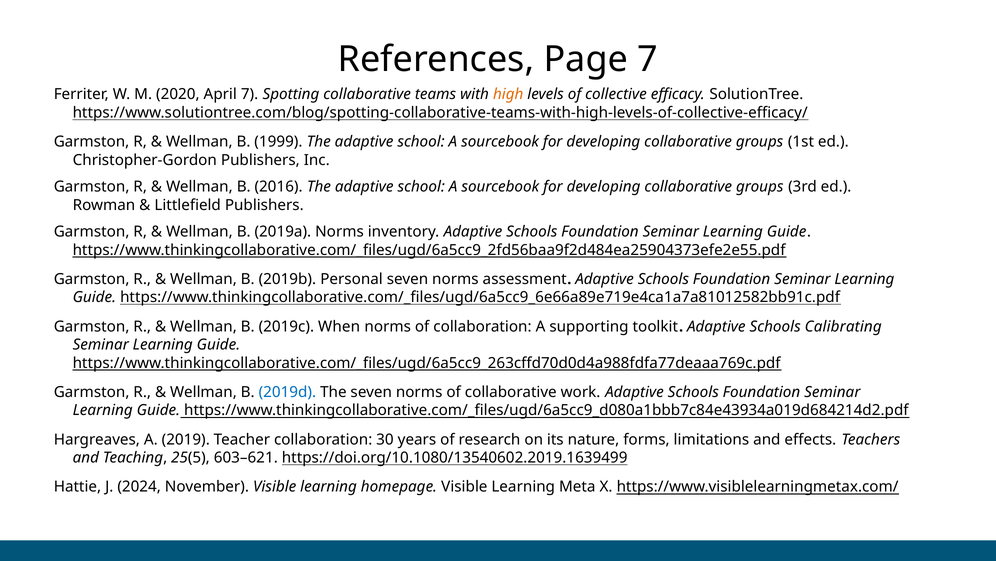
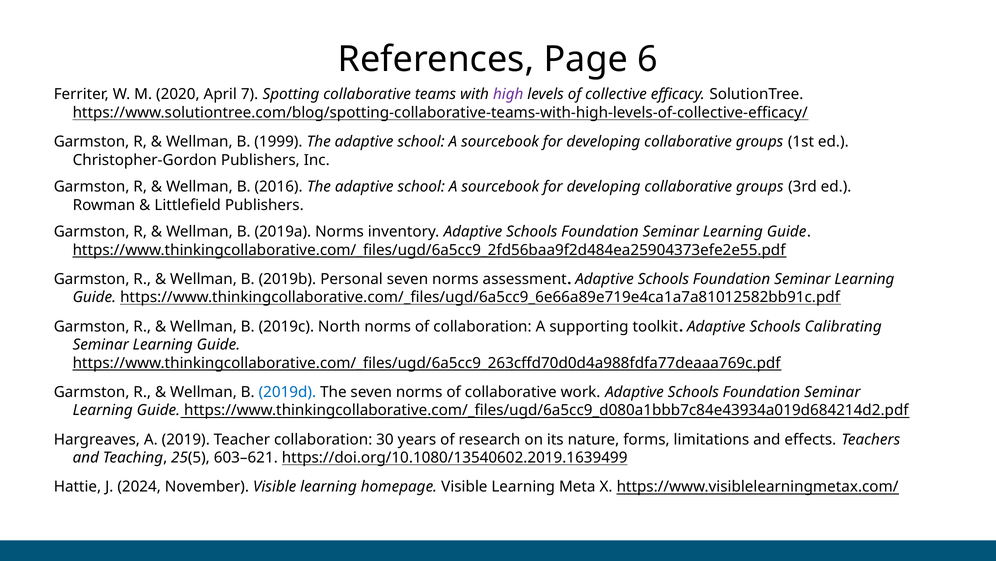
Page 7: 7 -> 6 (648, 60)
high colour: orange -> purple (508, 94)
When: When -> North (339, 326)
